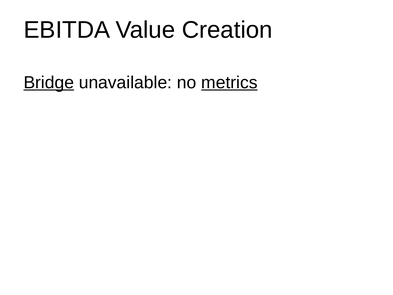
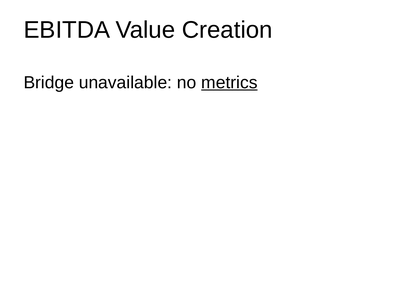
Bridge underline: present -> none (49, 82)
